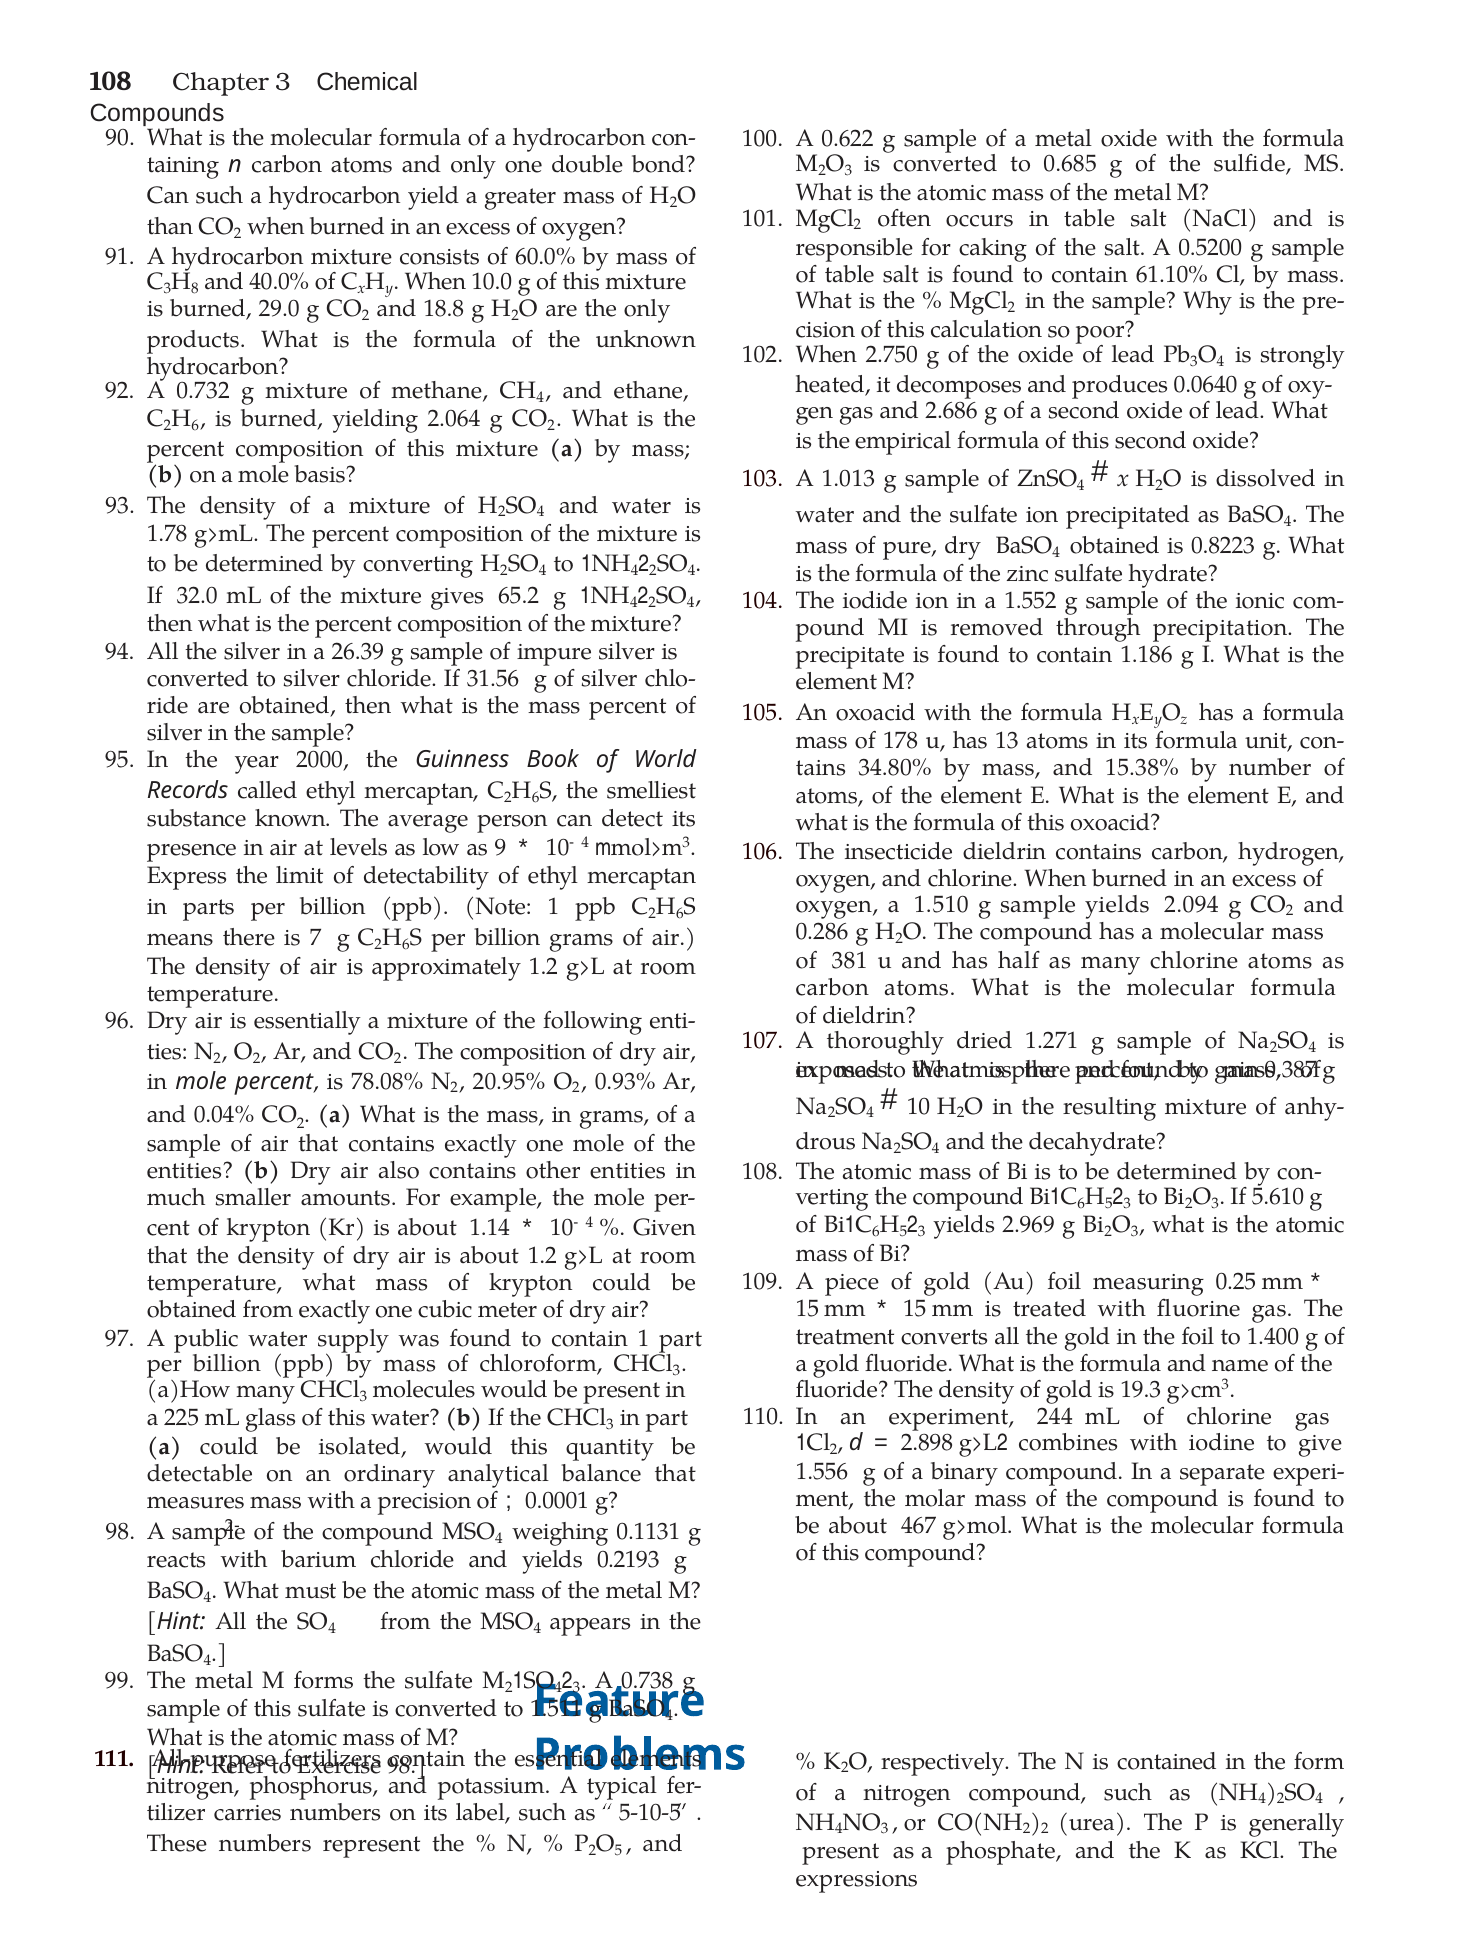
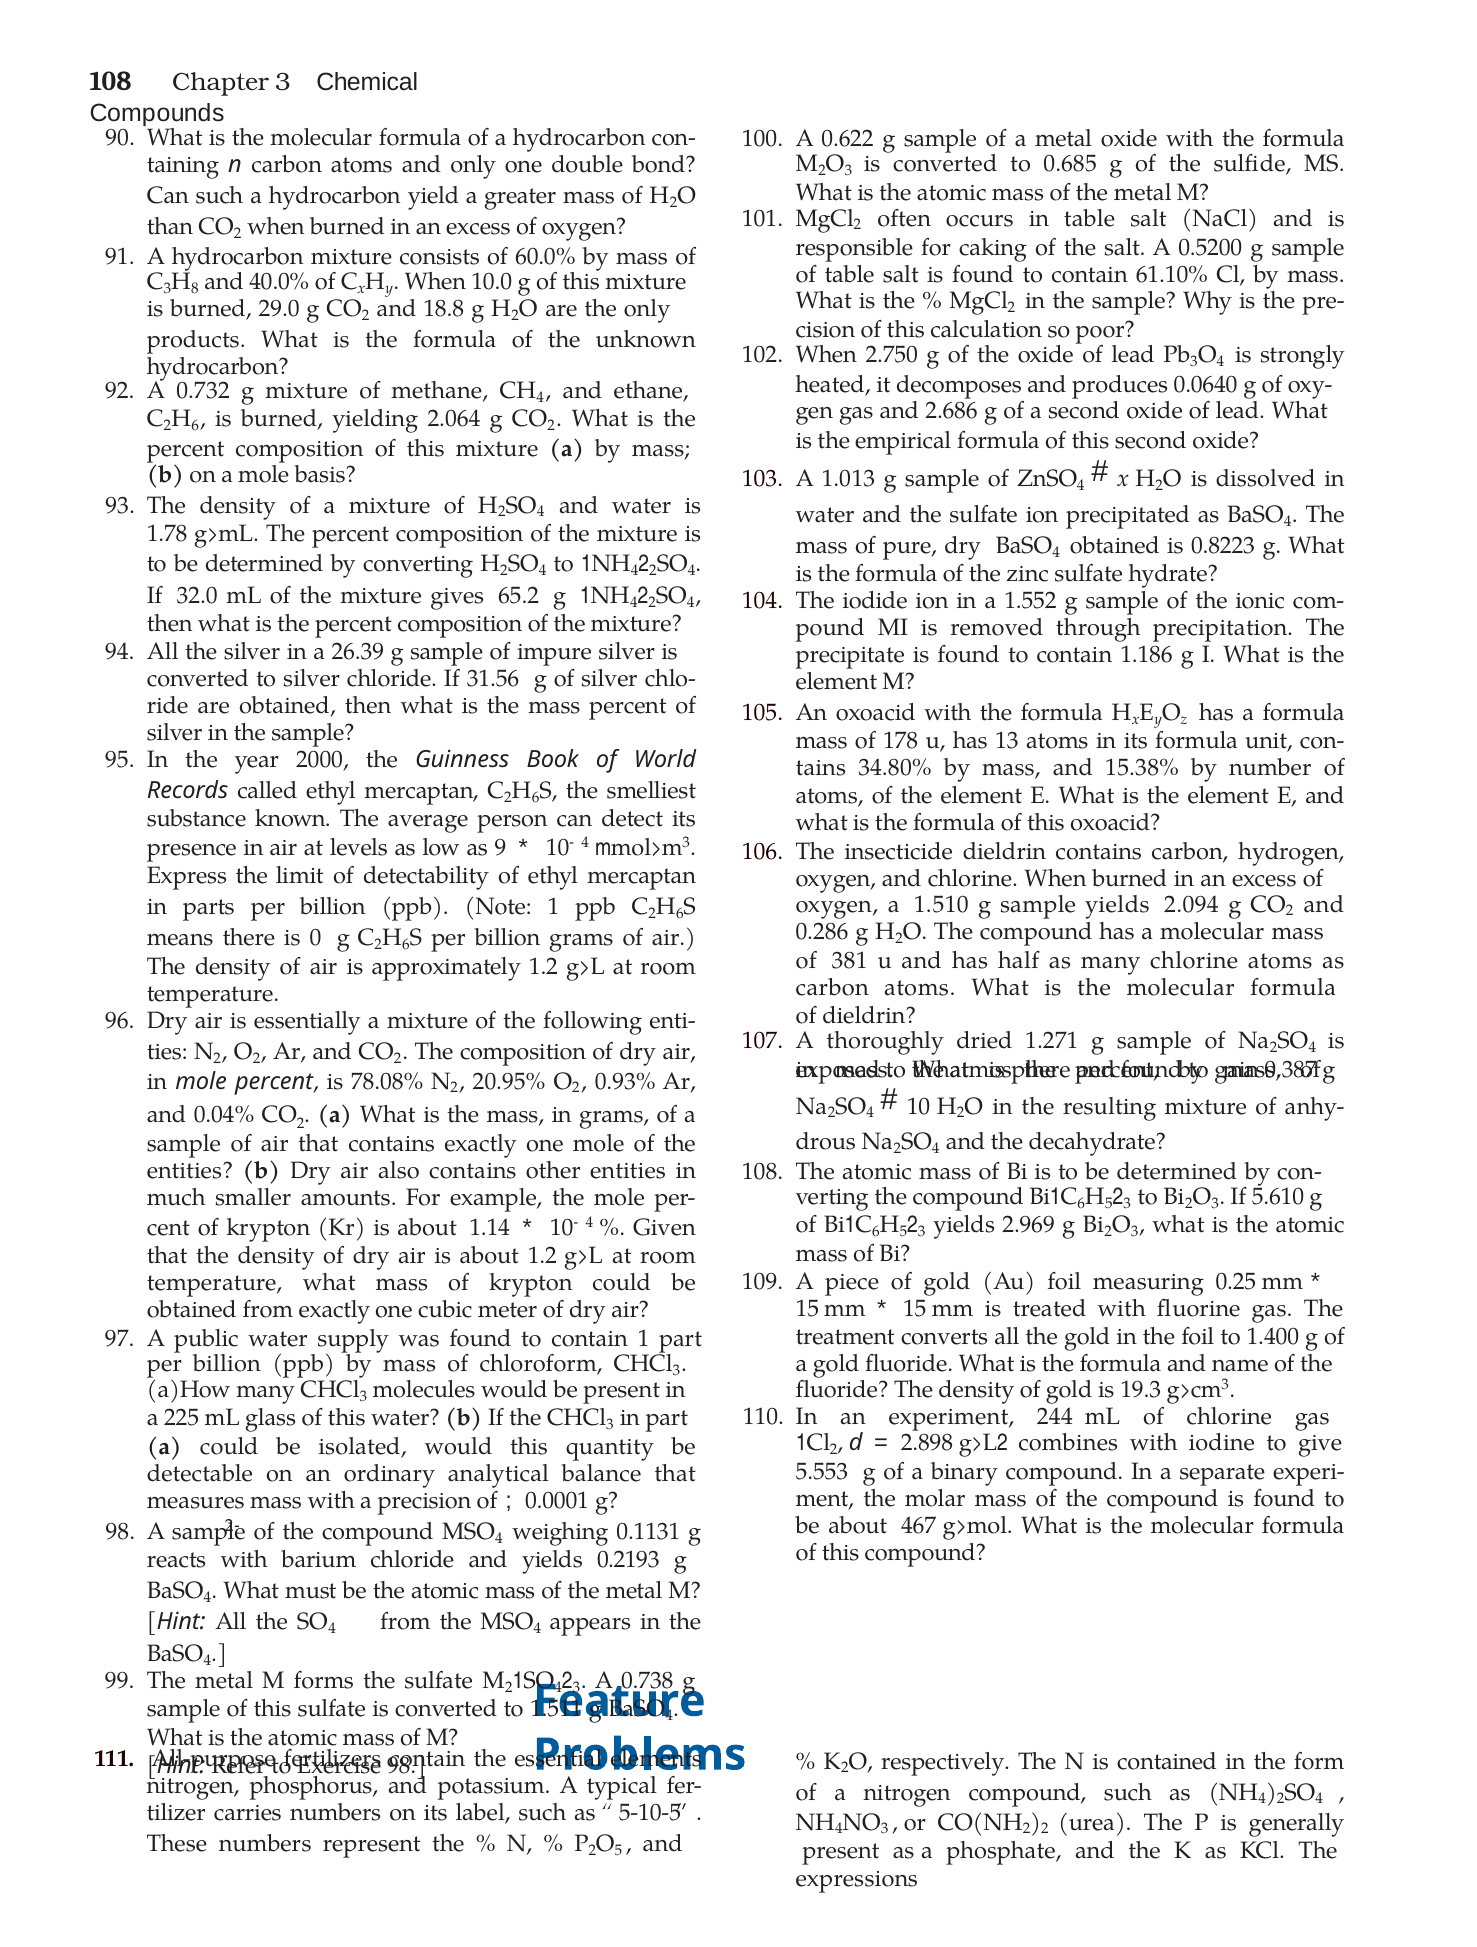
7: 7 -> 0 (315, 938)
1.556: 1.556 -> 5.553 (822, 1472)
